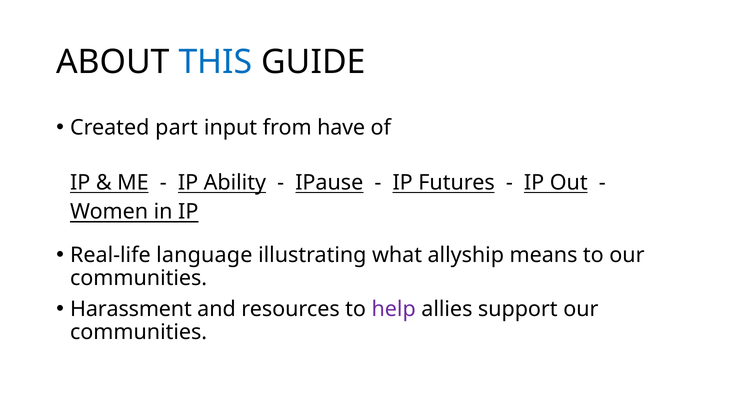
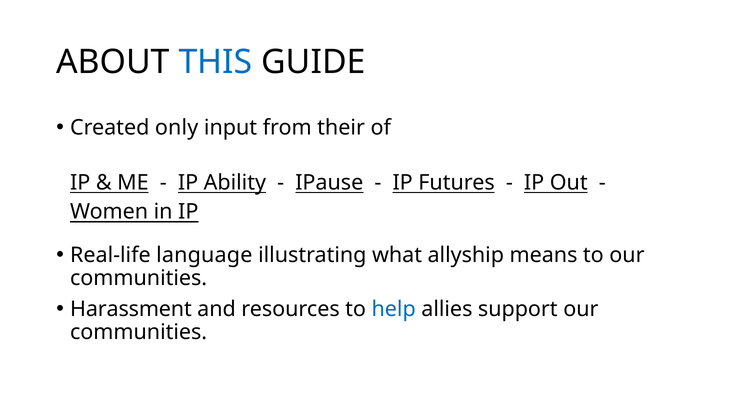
part: part -> only (177, 128)
have: have -> their (341, 128)
help colour: purple -> blue (394, 309)
